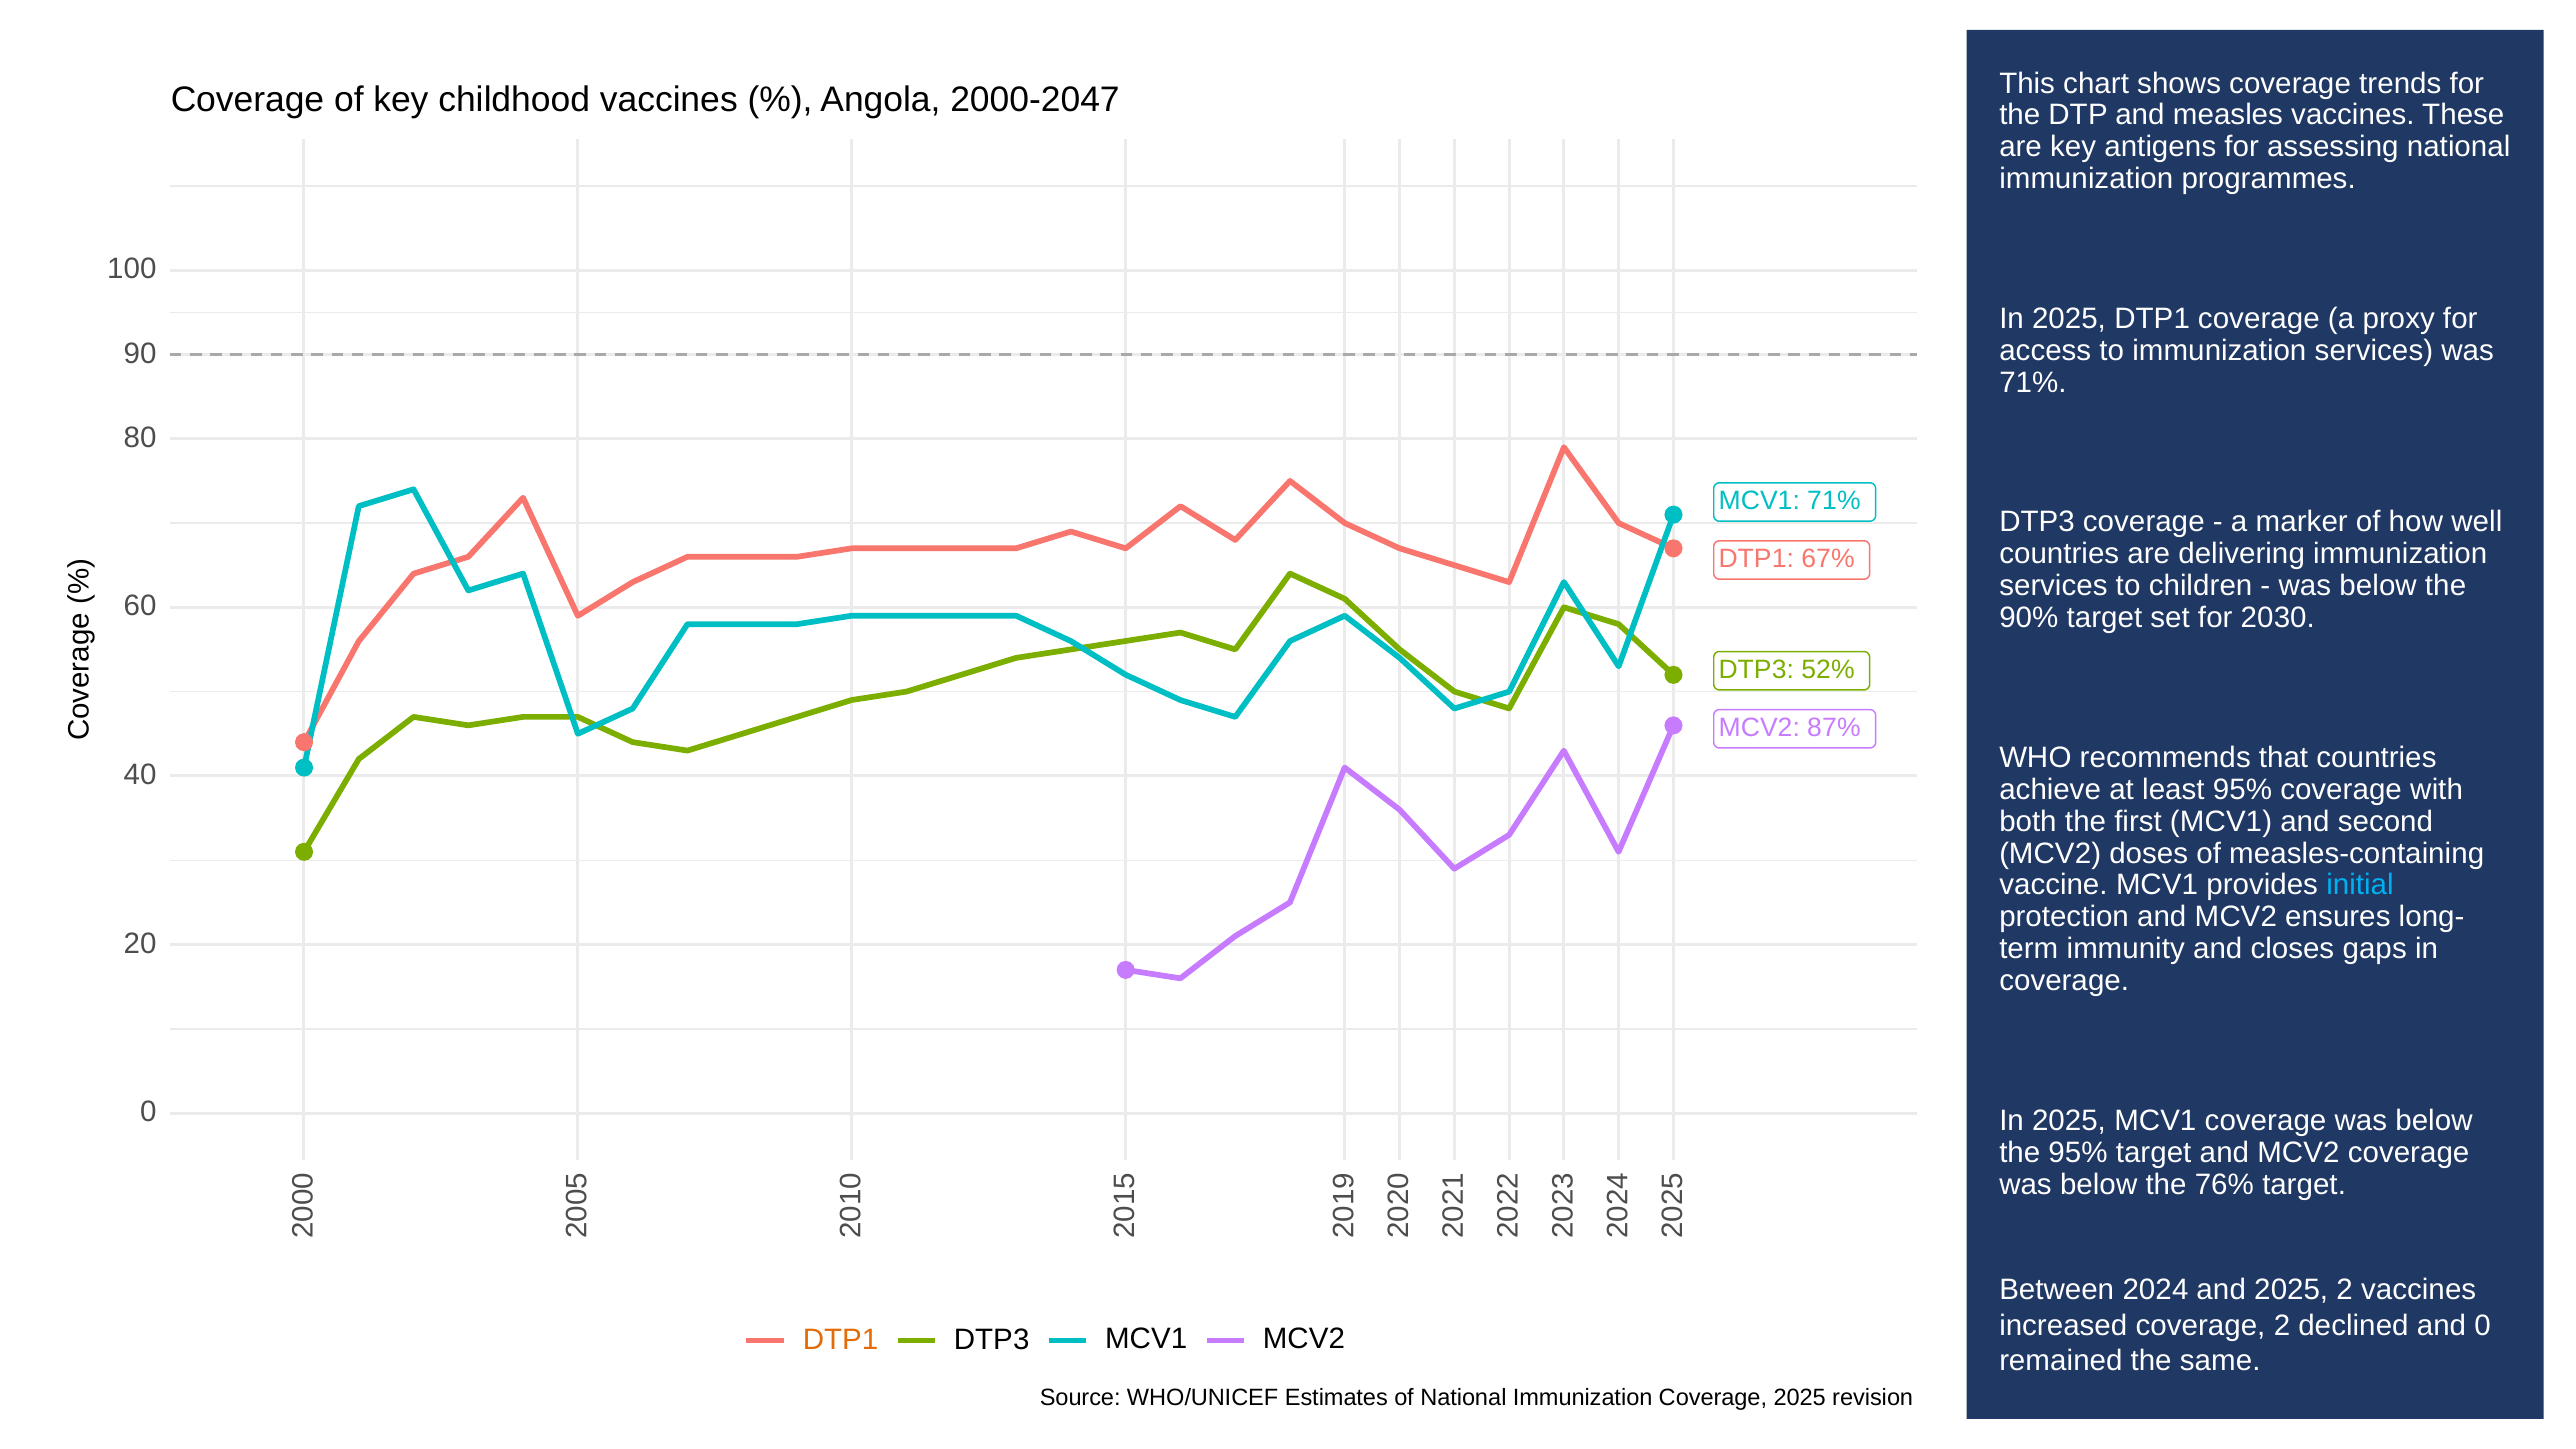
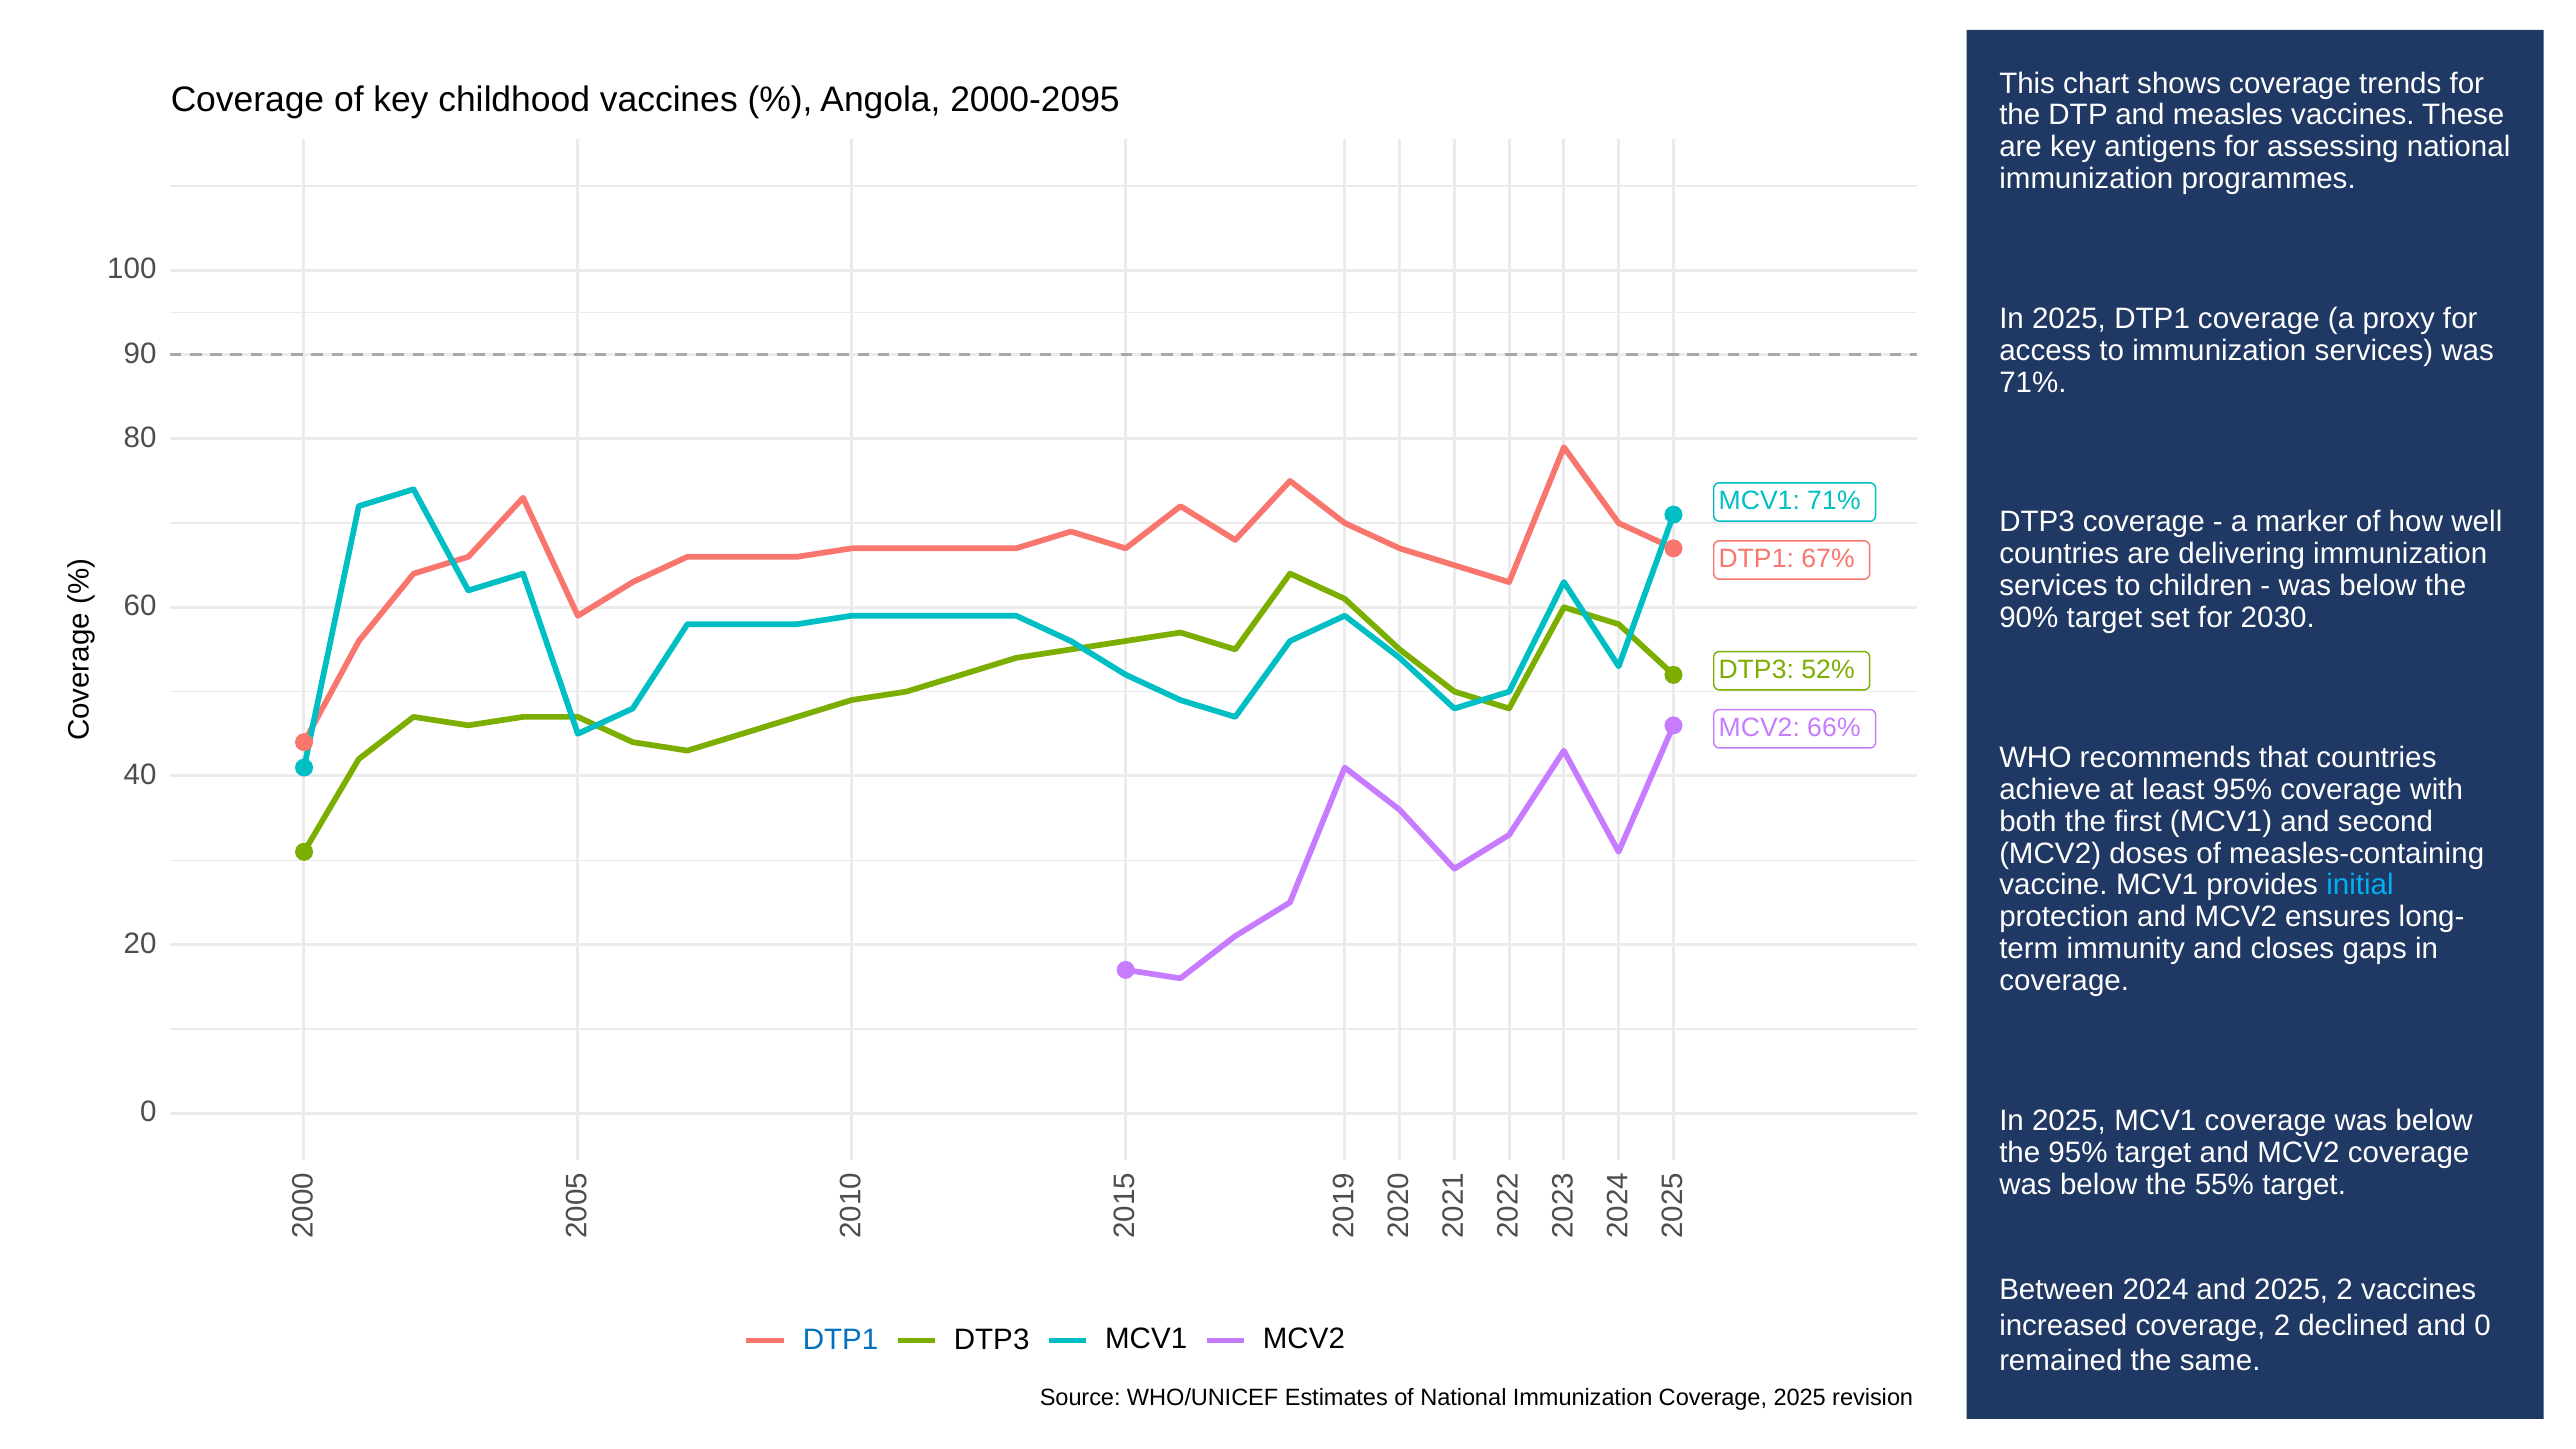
2000-2047: 2000-2047 -> 2000-2095 (1035, 100)
87%: 87% -> 66% (1834, 728)
76%: 76% -> 55% (2224, 1184)
DTP1 colour: orange -> blue (841, 1340)
